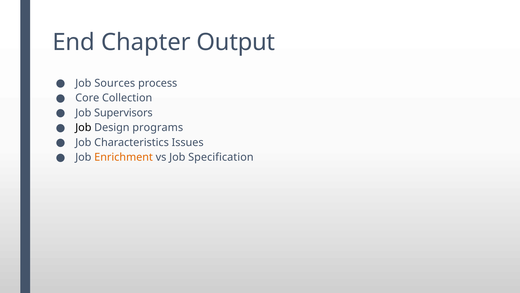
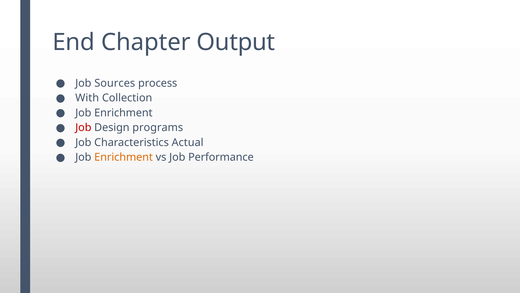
Core: Core -> With (87, 98)
Supervisors: Supervisors -> Enrichment (123, 113)
Job colour: black -> red (83, 127)
Issues: Issues -> Actual (188, 142)
Specification: Specification -> Performance (221, 157)
